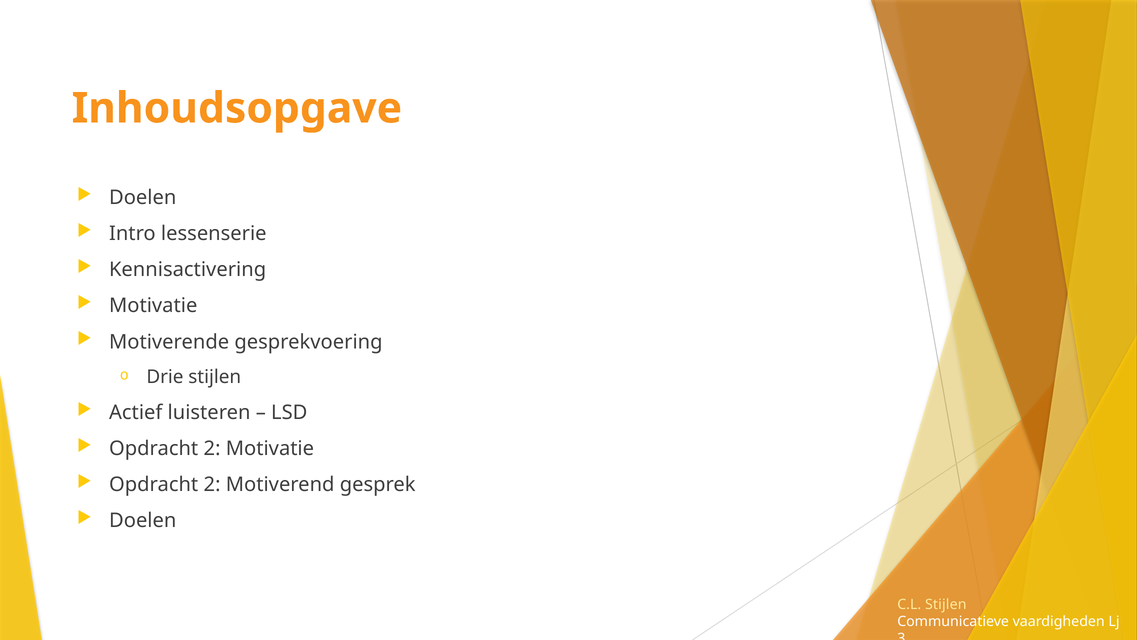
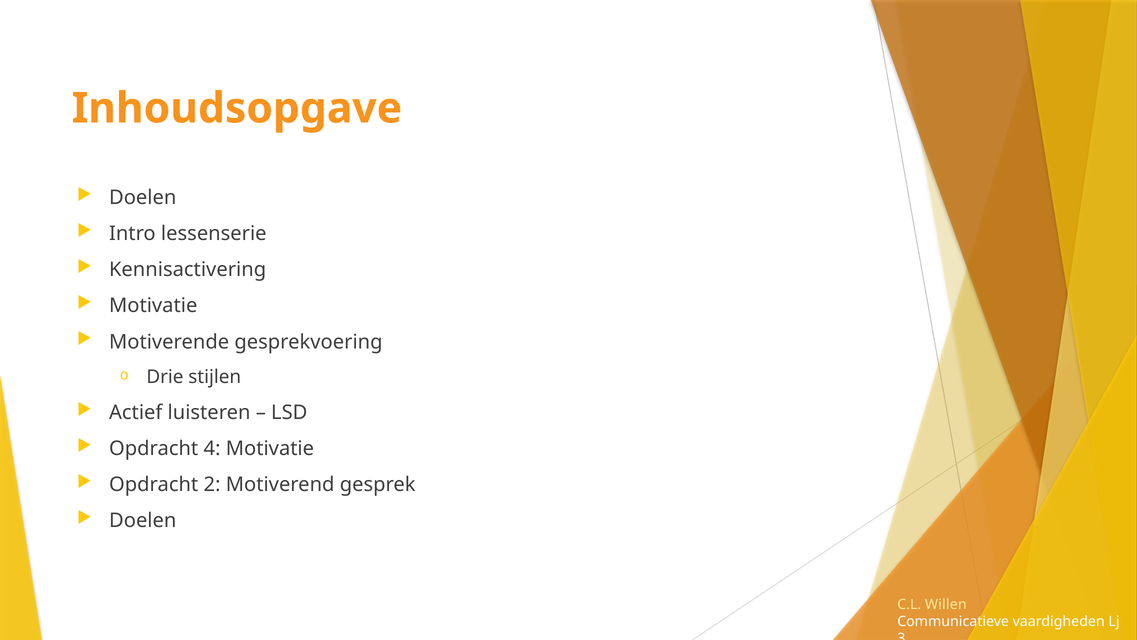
2: 2 -> 4 (212, 448)
C.L Stijlen: Stijlen -> Willen (946, 604)
